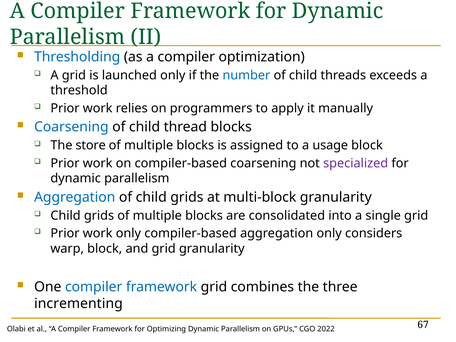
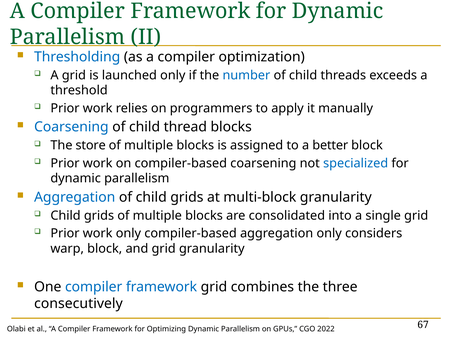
usage: usage -> better (330, 145)
specialized colour: purple -> blue (356, 163)
incrementing: incrementing -> consecutively (78, 304)
